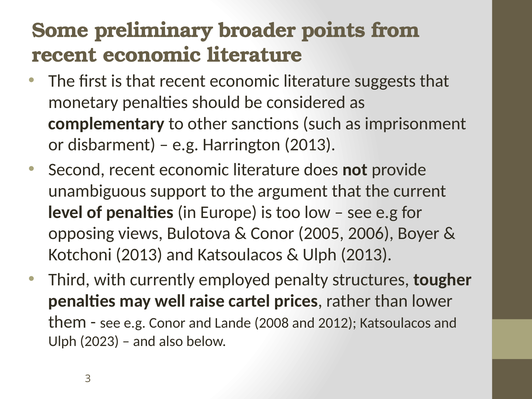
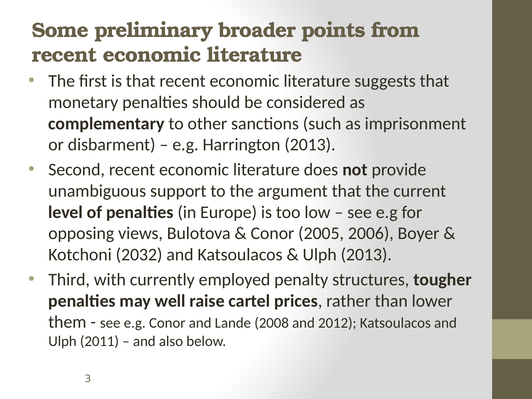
Kotchoni 2013: 2013 -> 2032 (139, 255)
2023: 2023 -> 2011 (99, 341)
